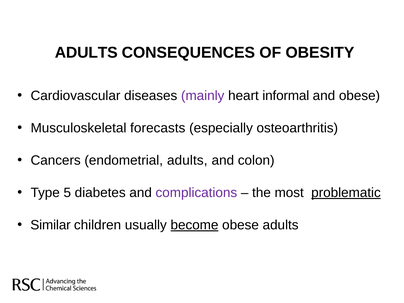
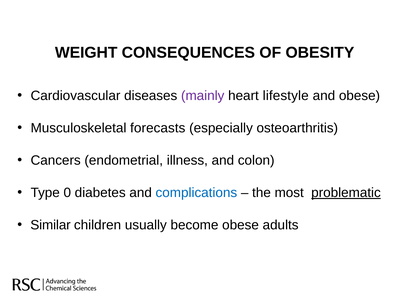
ADULTS: ADULTS -> WEIGHT (86, 53)
informal: informal -> lifestyle (286, 96)
endometrial adults: adults -> illness (187, 160)
5: 5 -> 0 (67, 193)
complications colour: purple -> blue (196, 193)
become underline: present -> none (194, 225)
